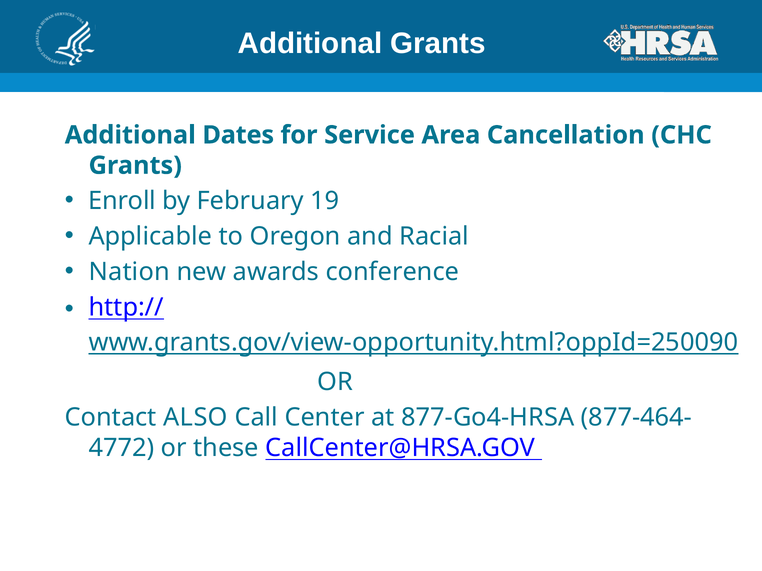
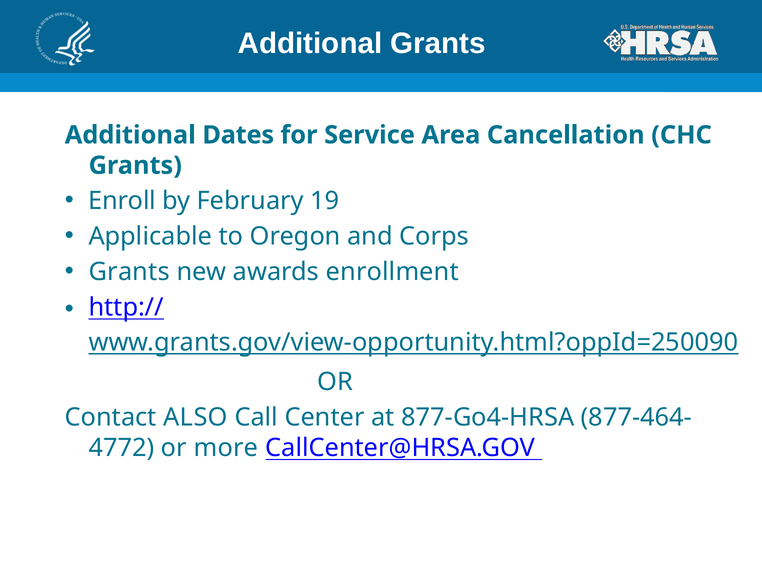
Racial: Racial -> Corps (434, 237)
Nation: Nation -> Grants (129, 272)
conference: conference -> enrollment (392, 272)
these: these -> more (226, 448)
